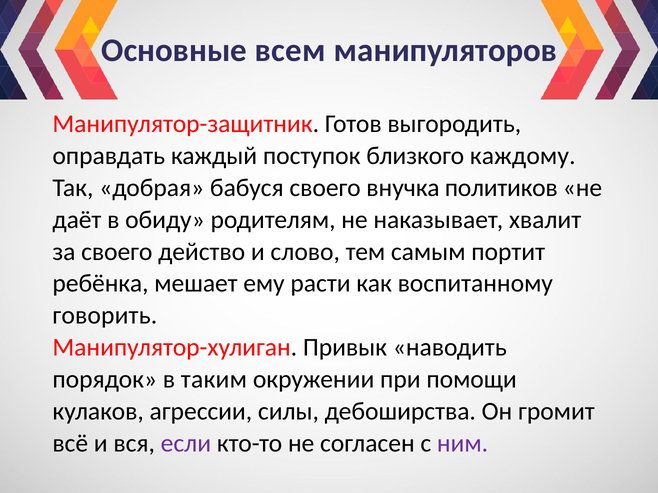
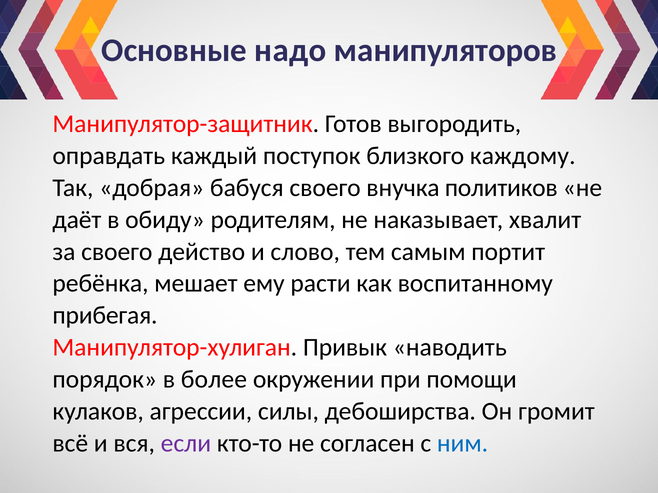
всем: всем -> надо (290, 51)
говорить: говорить -> прибегая (105, 316)
таким: таким -> более (214, 380)
ним colour: purple -> blue (463, 444)
